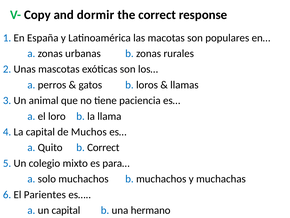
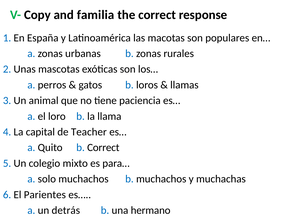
dormir: dormir -> familia (96, 15)
Muchos: Muchos -> Teacher (89, 132)
un capital: capital -> detrás (66, 210)
